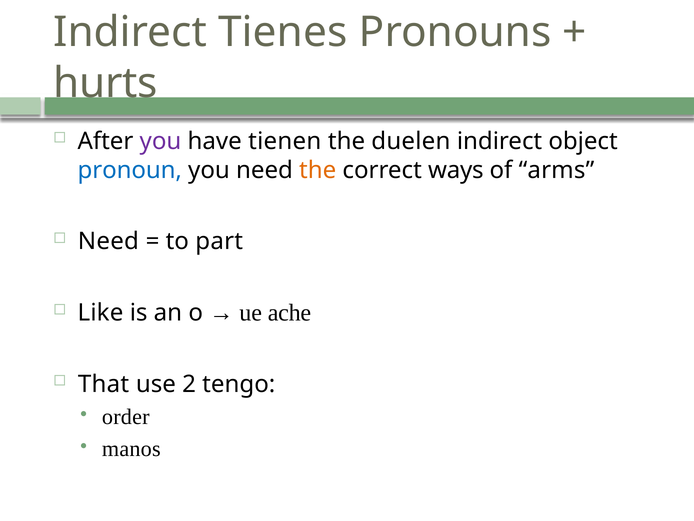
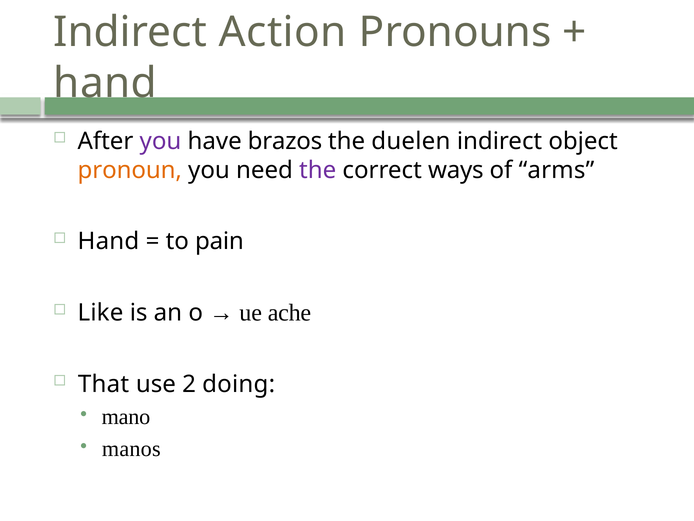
Tienes: Tienes -> Action (283, 32)
hurts: hurts -> hand (105, 83)
tienen: tienen -> brazos (285, 141)
pronoun colour: blue -> orange (130, 170)
the colour: orange -> purple (318, 170)
Need: Need -> Hand (108, 241)
part: part -> pain (219, 241)
tengo: tengo -> doing (239, 384)
order: order -> mano (126, 417)
